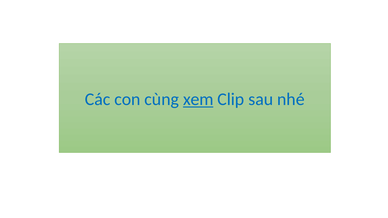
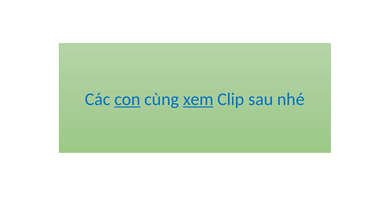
con underline: none -> present (127, 99)
